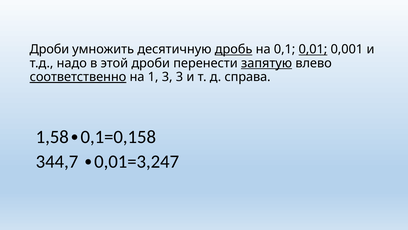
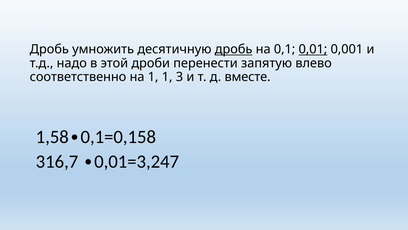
Дроби: Дроби -> Дробь (49, 49)
запятую underline: present -> none (267, 63)
соответственно underline: present -> none (78, 77)
1 3: 3 -> 1 (167, 77)
справа: справа -> вместе (248, 77)
344,7: 344,7 -> 316,7 (57, 161)
